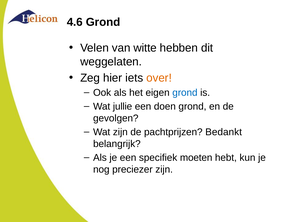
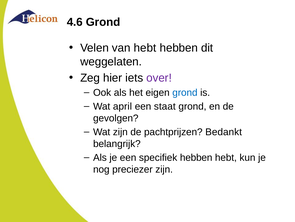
van witte: witte -> hebt (145, 48)
over colour: orange -> purple (159, 78)
jullie: jullie -> april (122, 106)
doen: doen -> staat (165, 106)
specifiek moeten: moeten -> hebben (196, 157)
